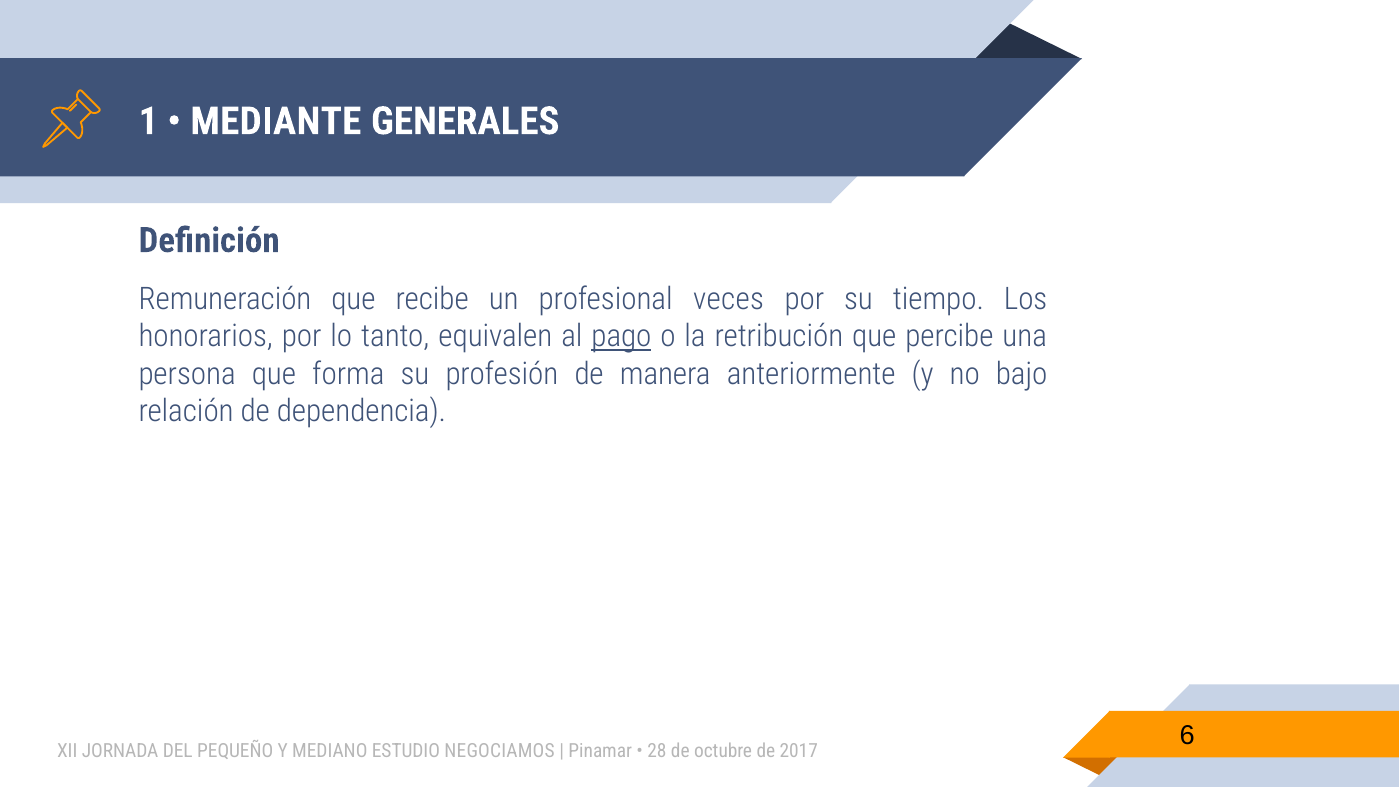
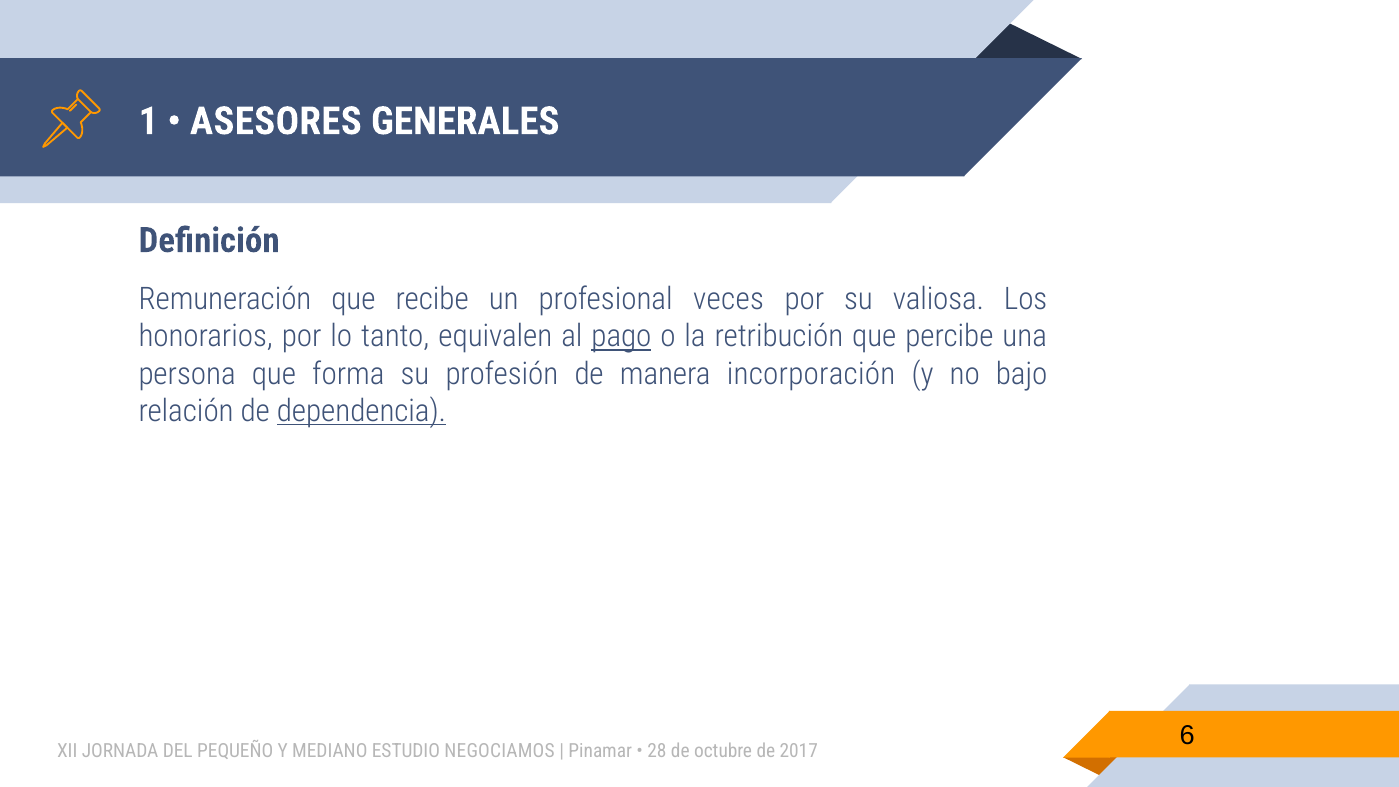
MEDIANTE: MEDIANTE -> ASESORES (276, 121)
tiempo: tiempo -> valiosa (938, 299)
anteriormente: anteriormente -> incorporación (811, 374)
dependencia underline: none -> present (361, 411)
